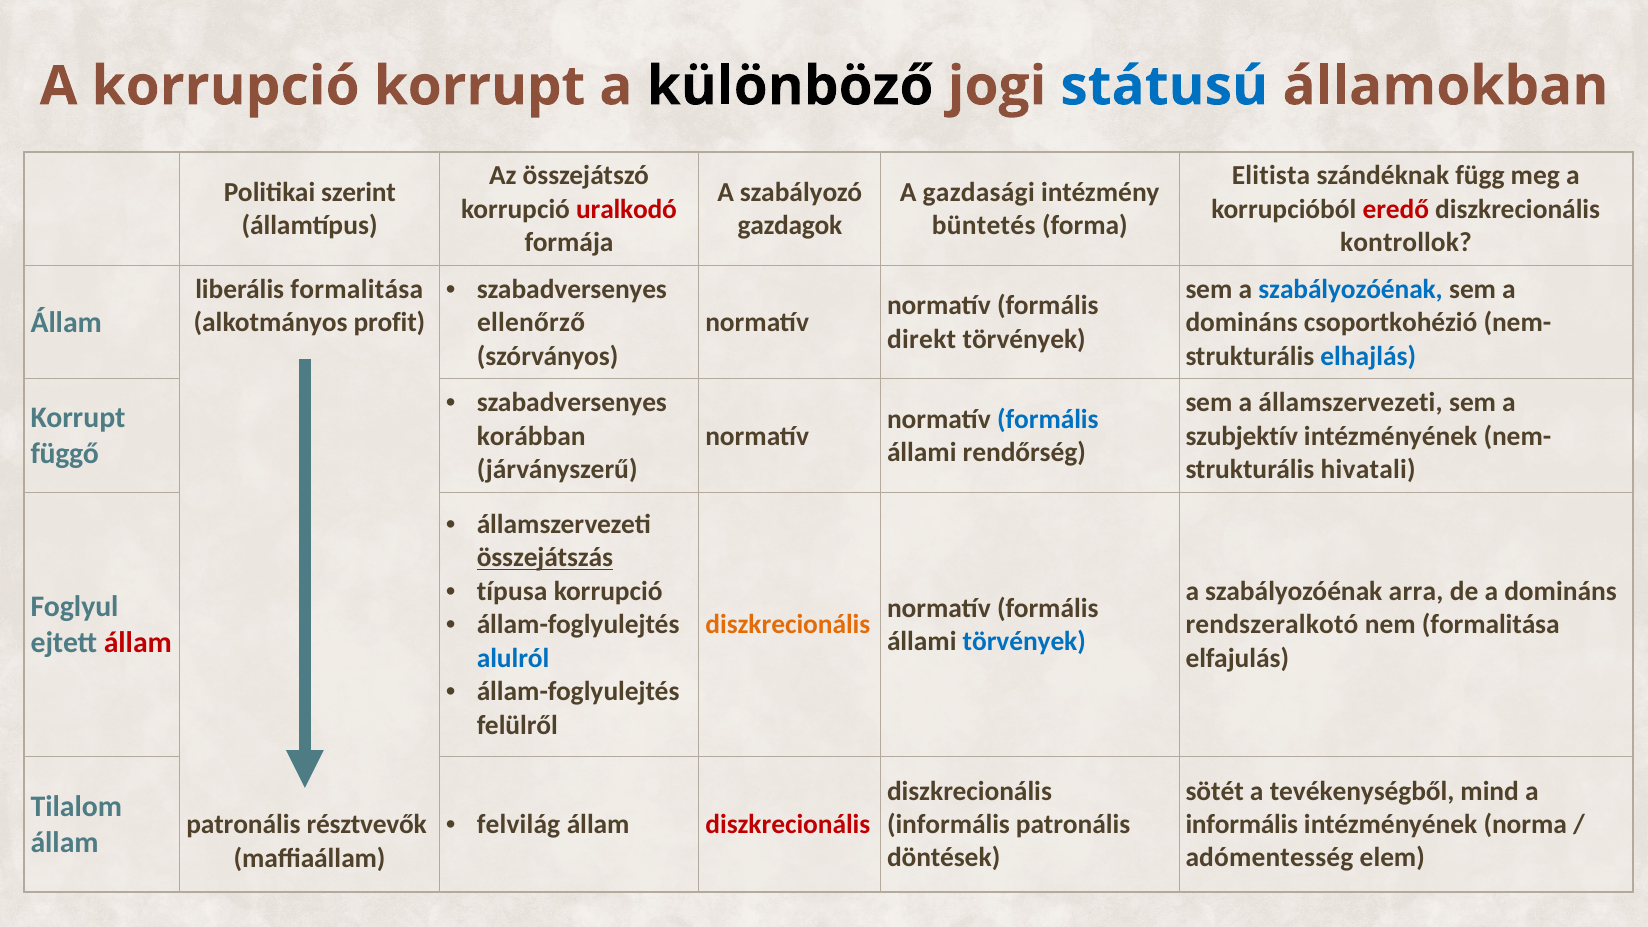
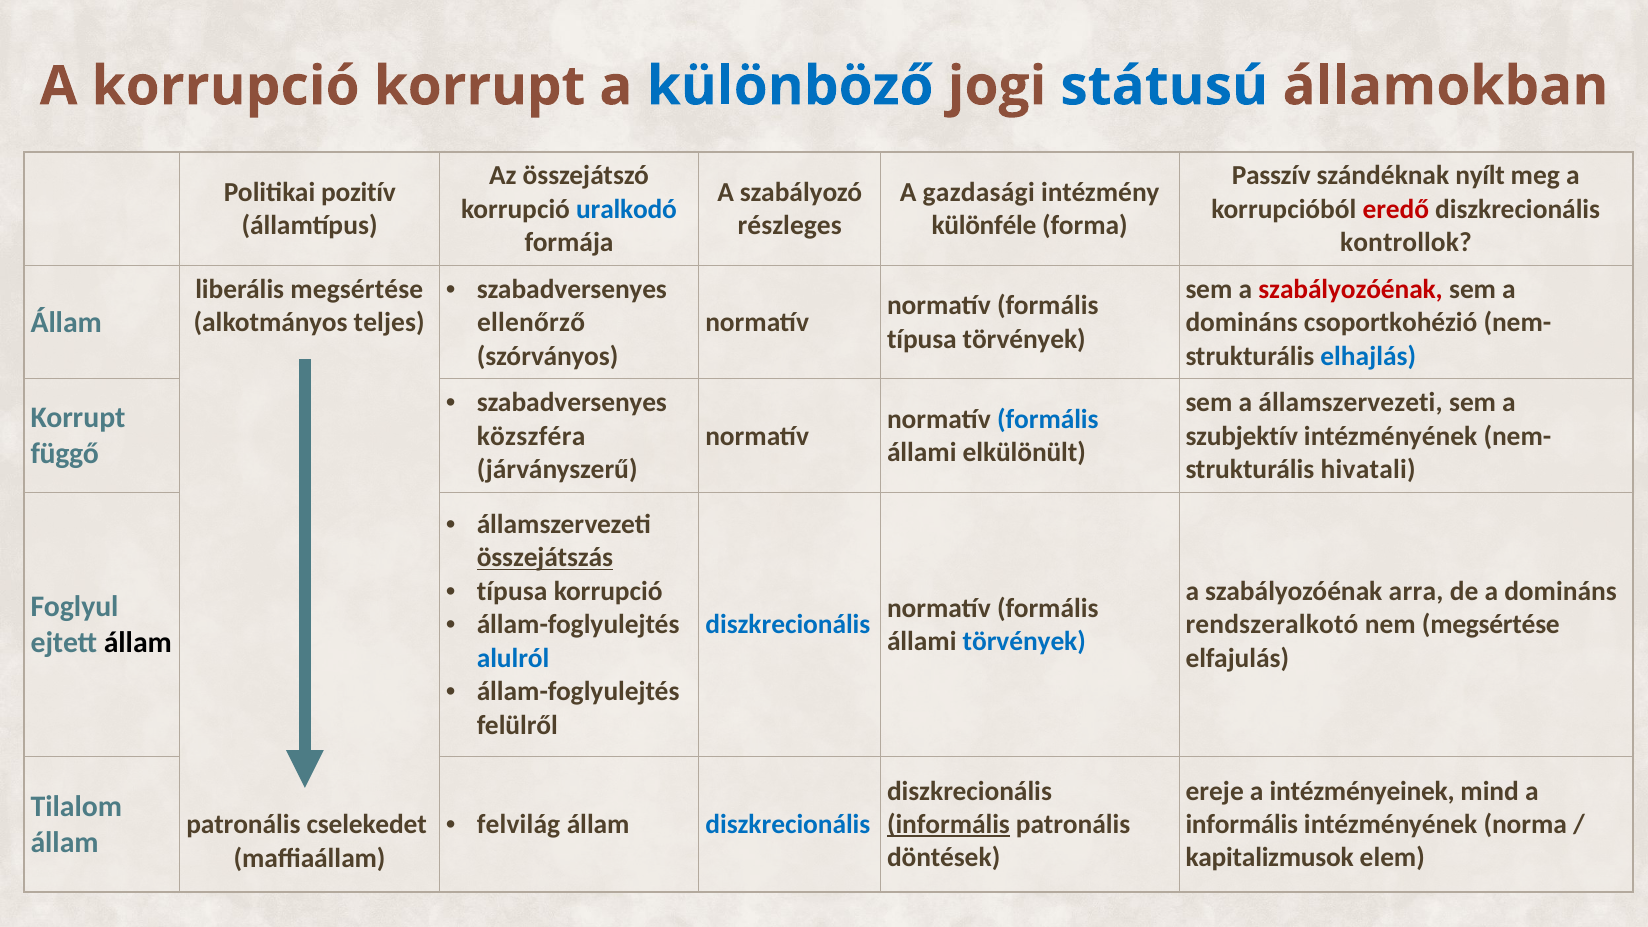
különböző colour: black -> blue (790, 86)
Elitista: Elitista -> Passzív (1271, 176)
függ: függ -> nyílt (1480, 176)
szerint: szerint -> pozitív (358, 192)
uralkodó colour: red -> blue (627, 209)
gazdagok: gazdagok -> részleges (790, 226)
büntetés: büntetés -> különféle (984, 226)
liberális formalitása: formalitása -> megsértése (357, 289)
szabályozóénak colour: blue -> red (1351, 289)
profit: profit -> teljes (389, 322)
direkt: direkt -> típusa (922, 339)
korábban: korábban -> közszféra (531, 436)
rendőrség: rendőrség -> elkülönült (1024, 453)
diszkrecionális colour: orange -> blue (788, 625)
nem formalitása: formalitása -> megsértése (1491, 625)
állam colour: red -> black (138, 643)
sötét: sötét -> ereje (1215, 791)
tevékenységből: tevékenységből -> intézményeinek (1362, 791)
diszkrecionális colour: red -> blue (788, 824)
informális underline: none -> present (948, 824)
résztvevők: résztvevők -> cselekedet (367, 825)
adómentesség: adómentesség -> kapitalizmusok (1270, 858)
